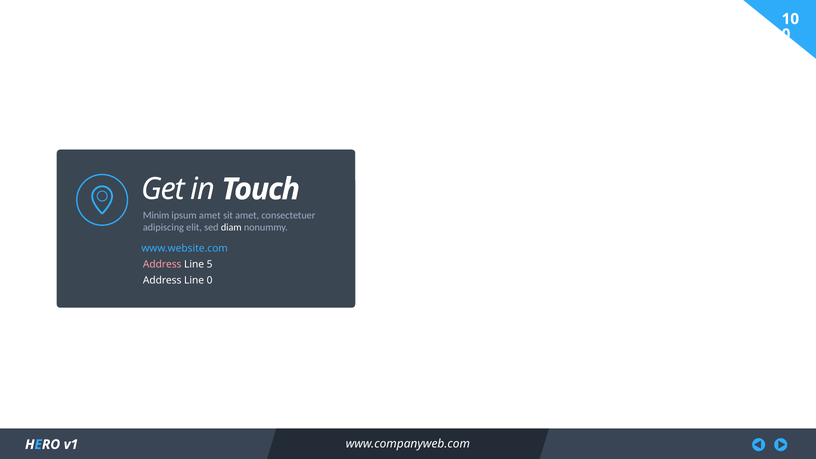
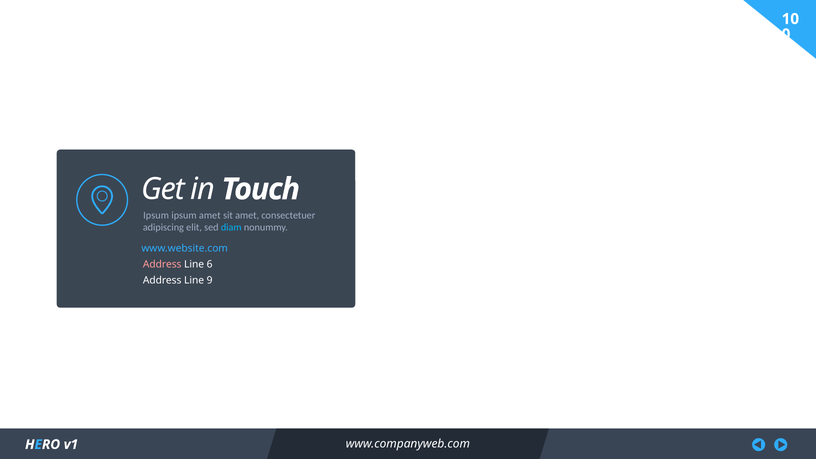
Minim: Minim -> Ipsum (156, 215)
diam colour: white -> light blue (231, 228)
5: 5 -> 6 (210, 264)
Line 0: 0 -> 9 (210, 281)
